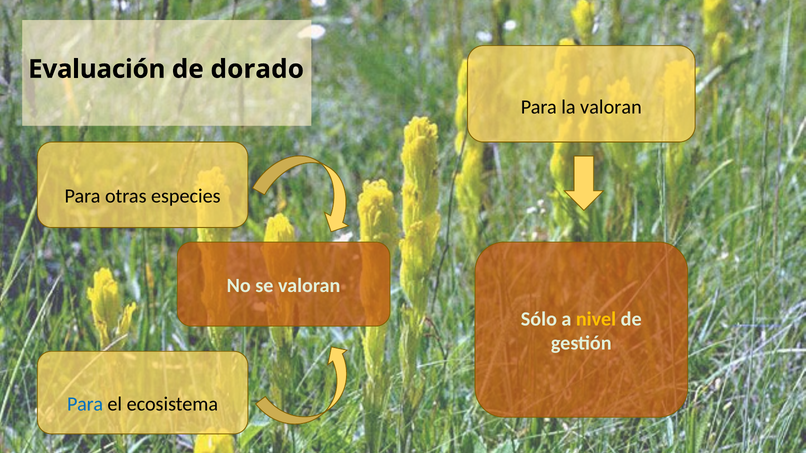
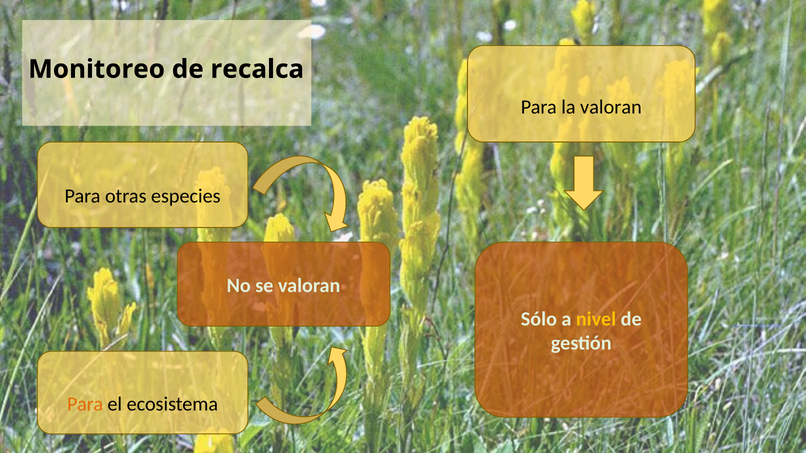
Evaluación: Evaluación -> Monitoreo (97, 69)
dorado: dorado -> recalca (257, 69)
Para colour: blue -> orange (85, 404)
